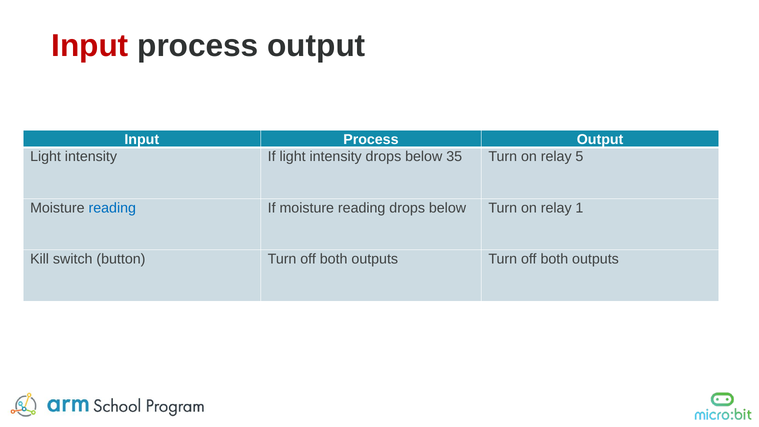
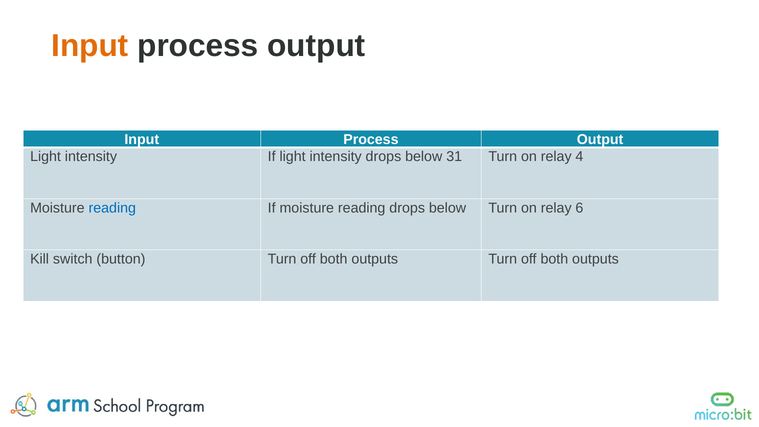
Input colour: red -> orange (90, 46)
35: 35 -> 31 (454, 157)
5: 5 -> 4 (579, 157)
1: 1 -> 6 (579, 208)
